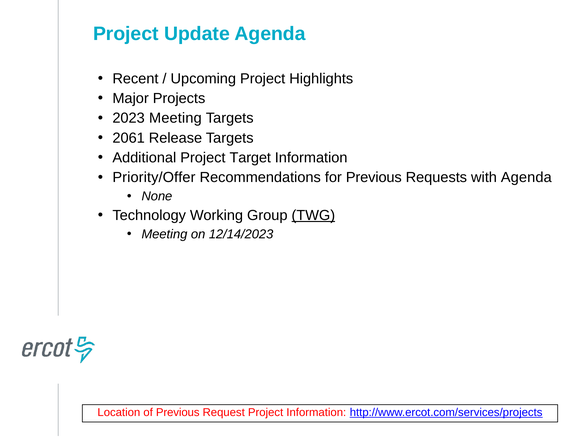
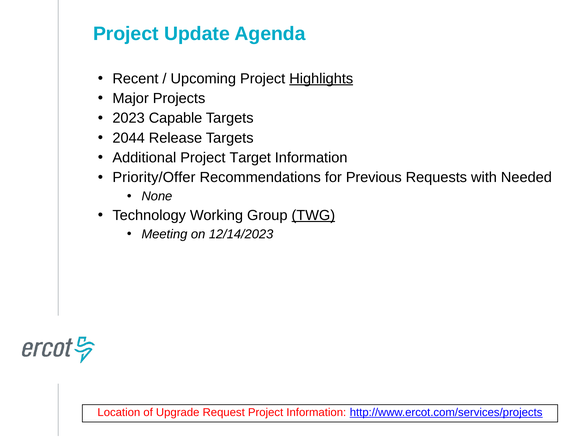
Highlights underline: none -> present (321, 79)
2023 Meeting: Meeting -> Capable (176, 118)
2061: 2061 -> 2044 (129, 138)
with Agenda: Agenda -> Needed (526, 177)
of Previous: Previous -> Upgrade (178, 412)
